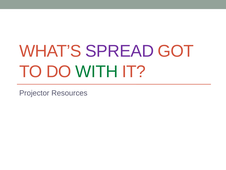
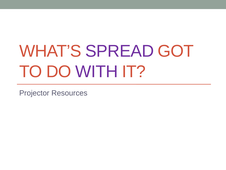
WITH colour: green -> purple (97, 71)
